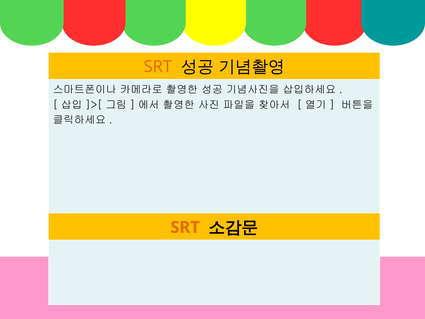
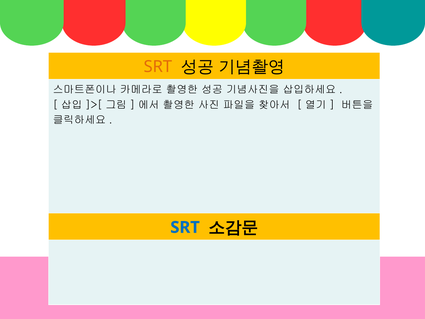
SRT colour: orange -> blue (185, 227)
